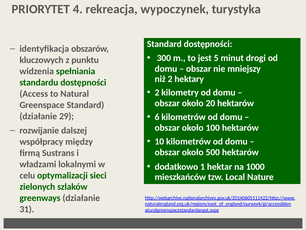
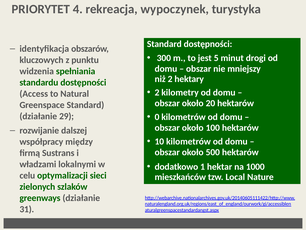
6: 6 -> 0 (157, 117)
